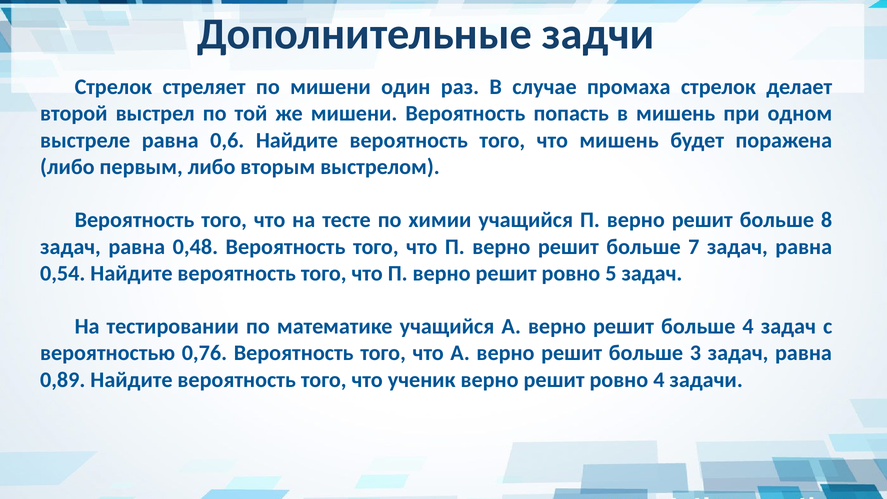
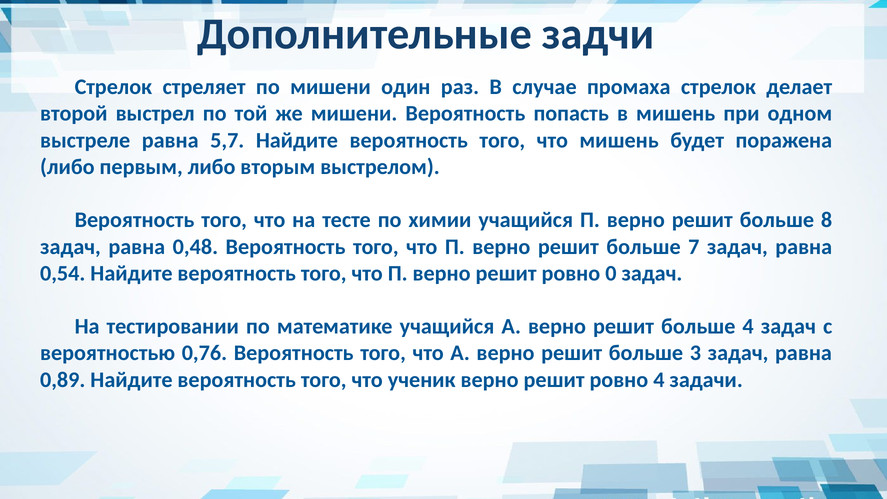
0,6: 0,6 -> 5,7 (227, 140)
5: 5 -> 0 (611, 273)
